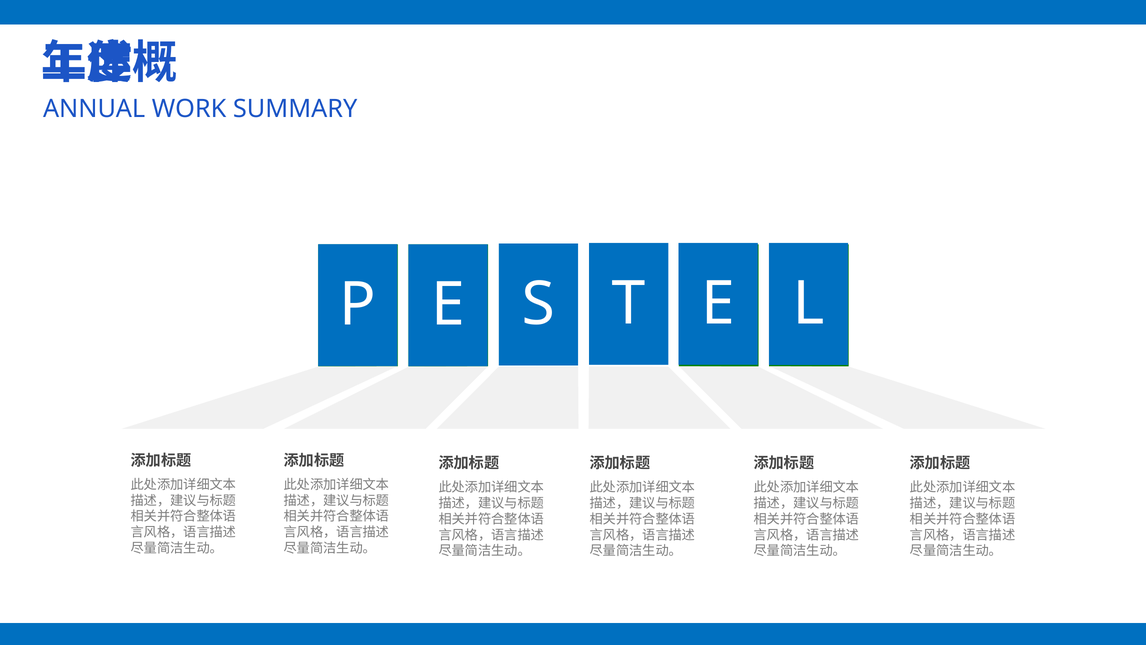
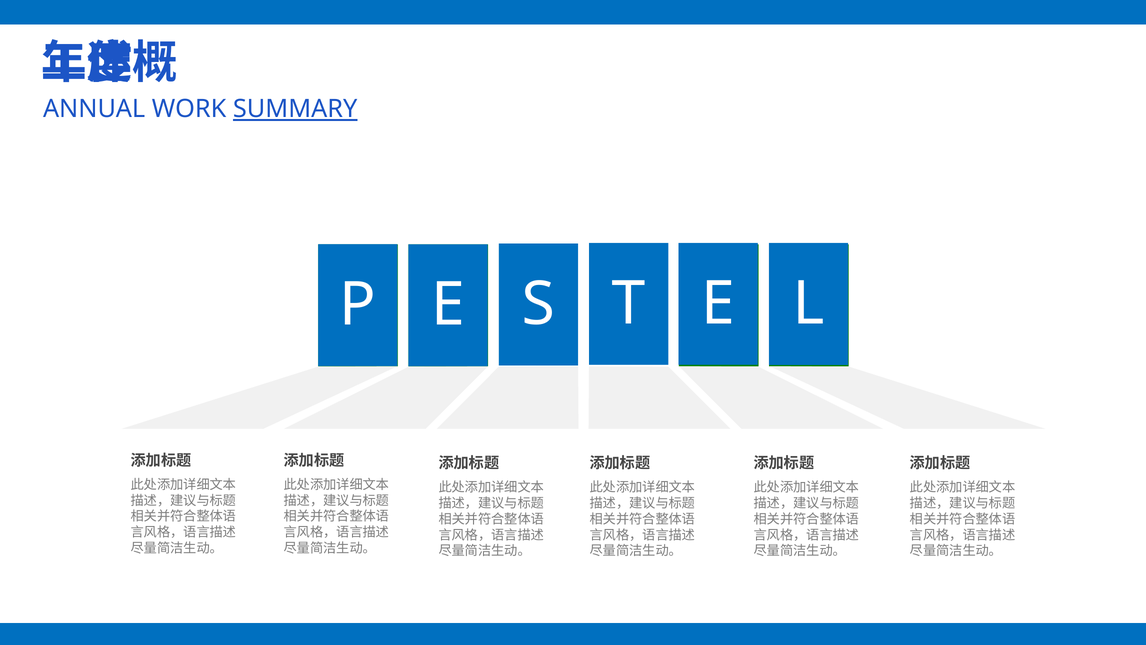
SUMMARY underline: none -> present (295, 109)
